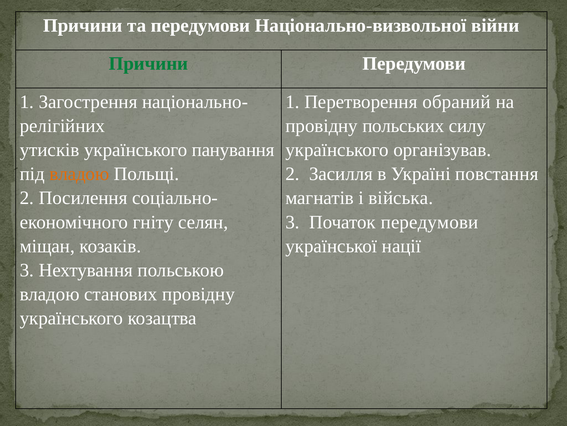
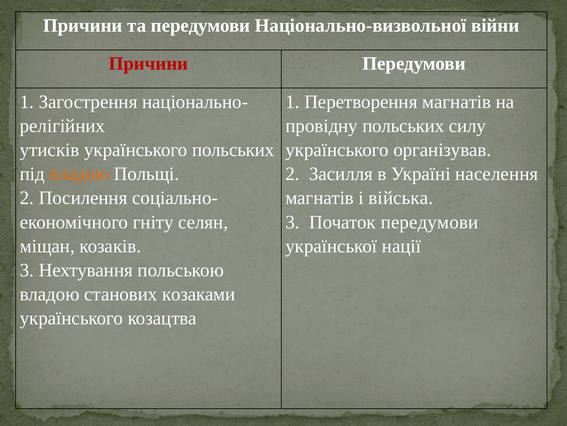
Причини colour: green -> red (148, 64)
Перетворення обраний: обраний -> магнатів (457, 102)
українського панування: панування -> польських (233, 150)
повстання: повстання -> населення (497, 174)
станових провідну: провідну -> козаками (199, 294)
